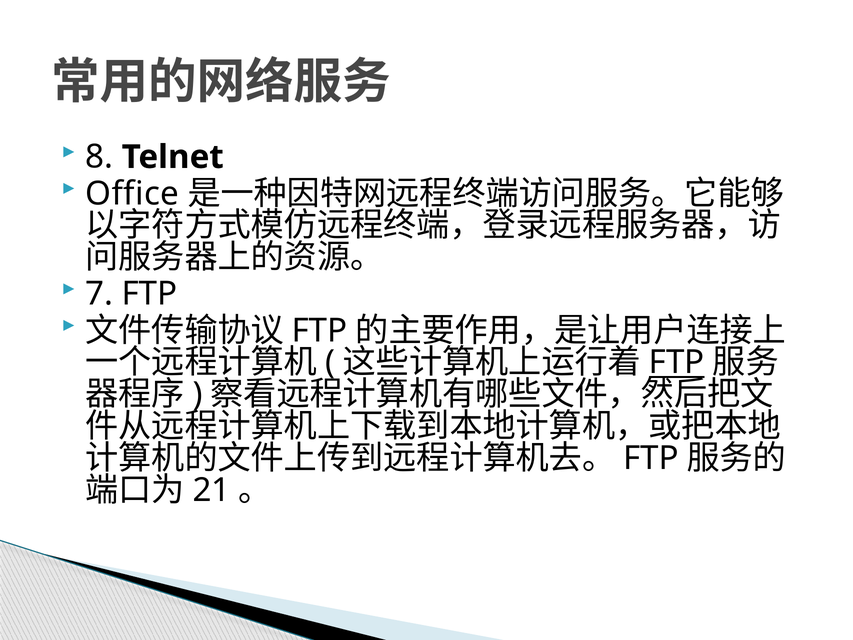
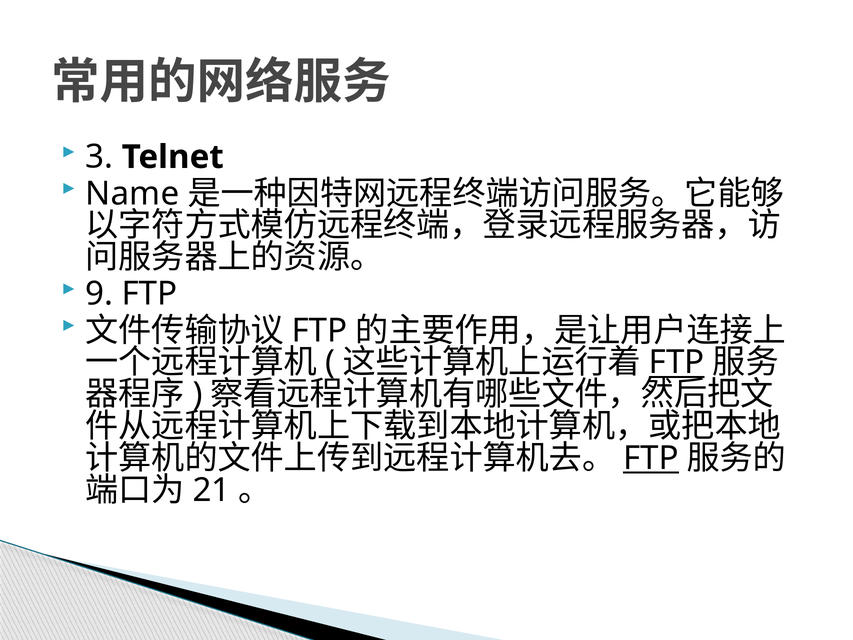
8: 8 -> 3 (99, 157)
Office: Office -> Name (132, 194)
7: 7 -> 9 (99, 294)
FTP underline: none -> present (651, 458)
